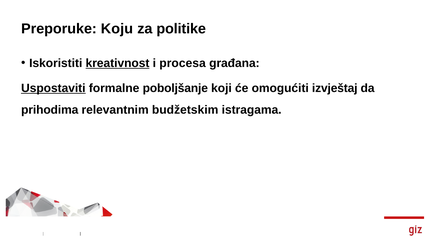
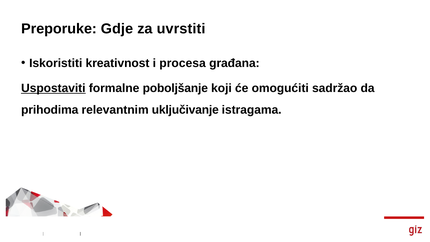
Koju: Koju -> Gdje (117, 29)
politike: politike -> uvrstiti (181, 29)
kreativnost underline: present -> none (118, 63)
izvještaj: izvještaj -> sadržao (335, 88)
budžetskim: budžetskim -> uključivanje (185, 110)
